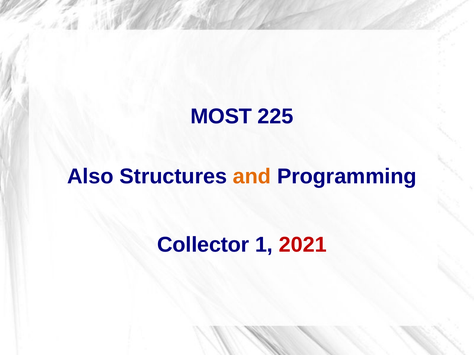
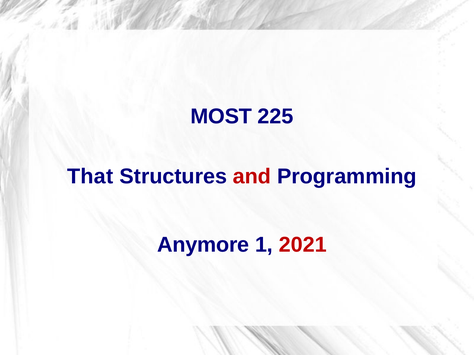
Also: Also -> That (90, 177)
and colour: orange -> red (252, 177)
Collector: Collector -> Anymore (203, 245)
